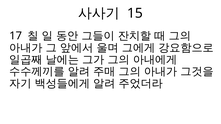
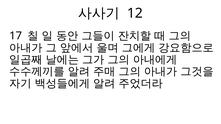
15: 15 -> 12 (135, 13)
